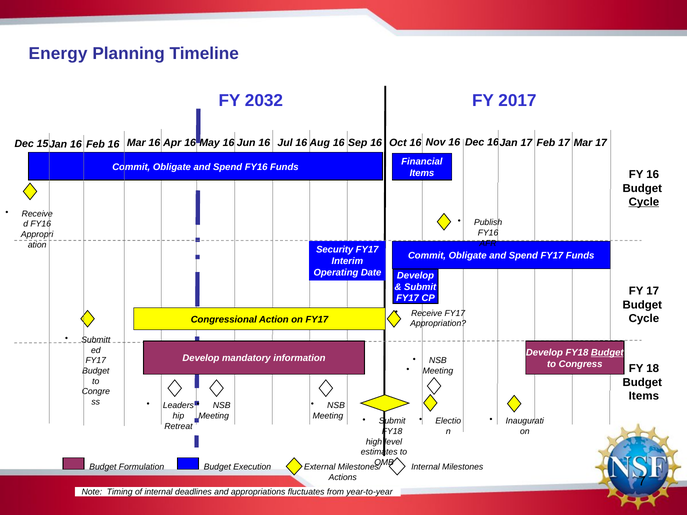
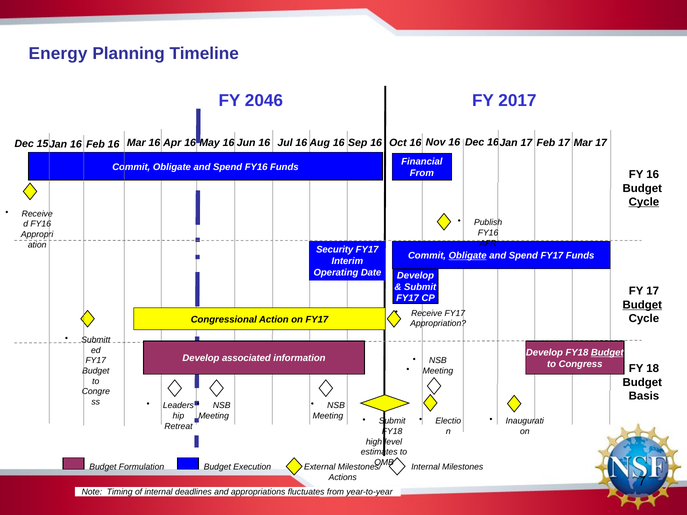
2032: 2032 -> 2046 (264, 101)
Items: Items -> From (422, 173)
Obligate underline: none -> present (468, 256)
Budget underline: none -> present (642, 305)
mandatory: mandatory -> associated (246, 358)
Items: Items -> Basis (644, 396)
